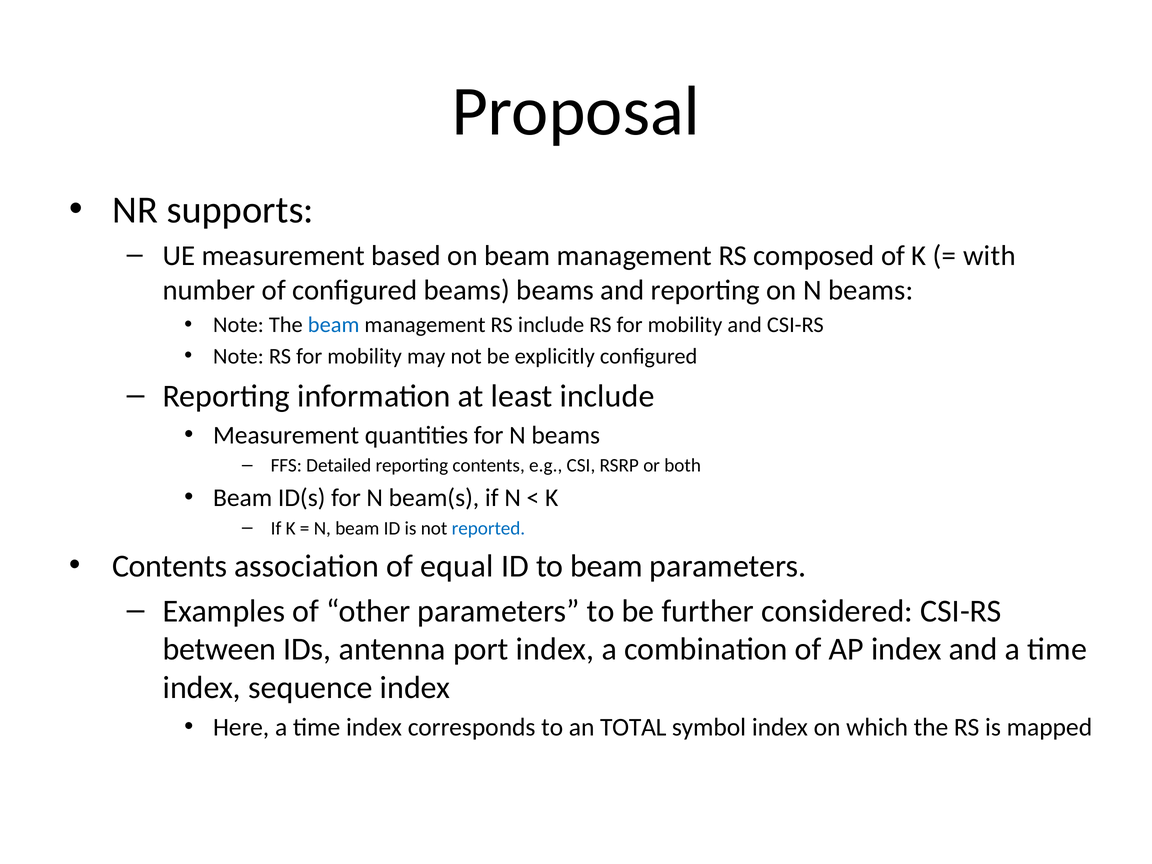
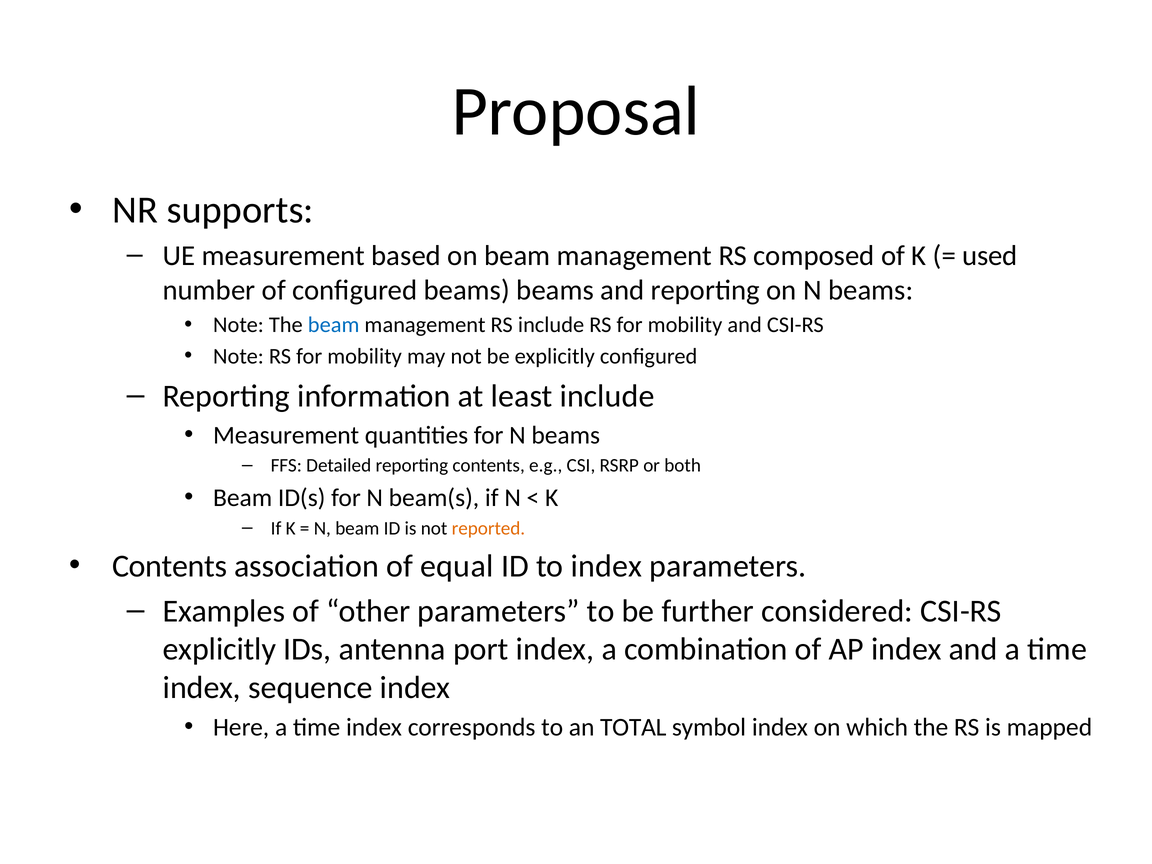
with: with -> used (990, 256)
reported colour: blue -> orange (488, 528)
to beam: beam -> index (606, 566)
between: between -> explicitly (219, 649)
